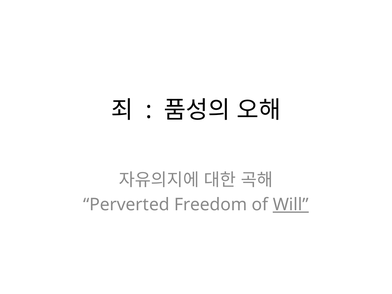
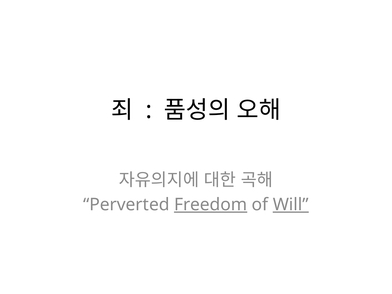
Freedom underline: none -> present (211, 205)
